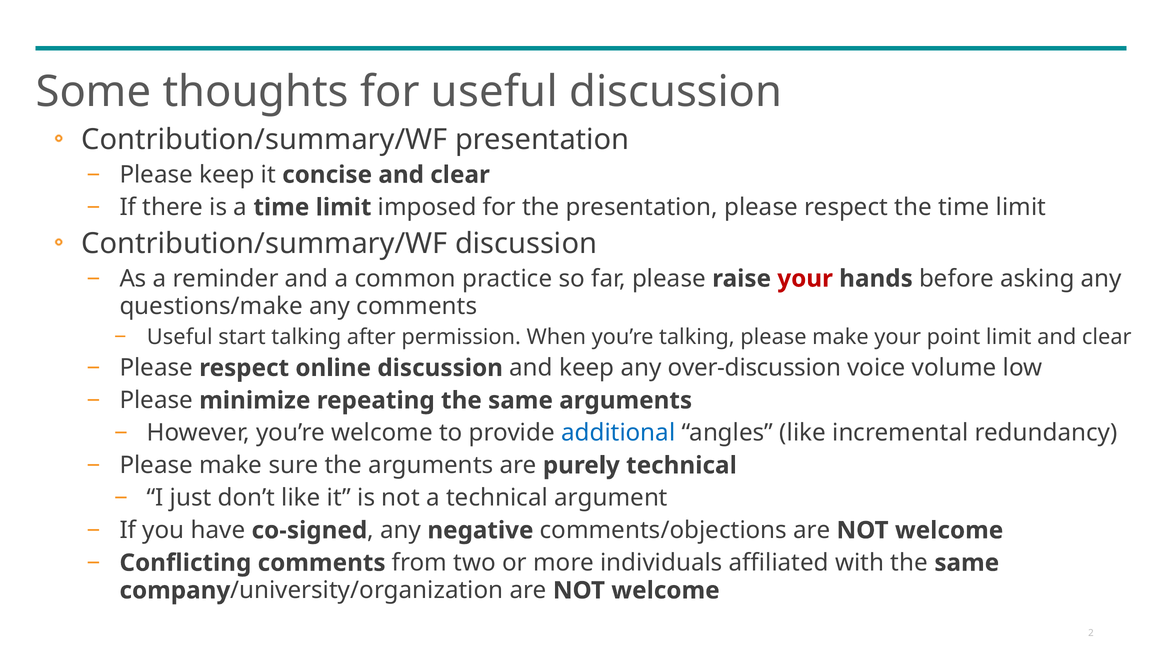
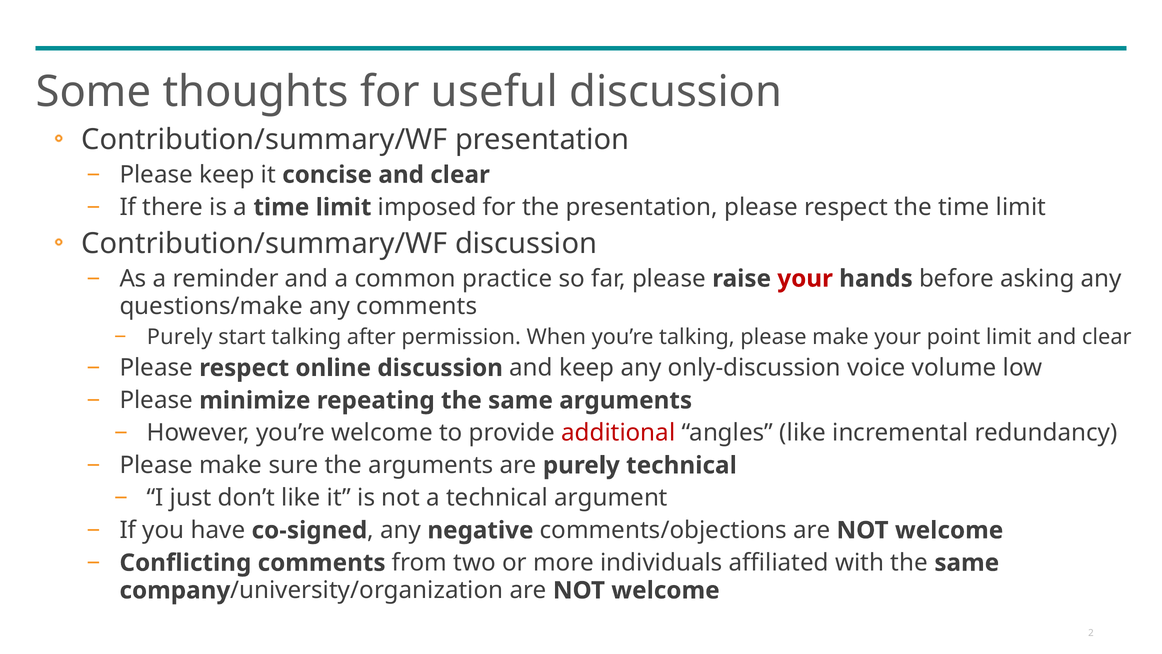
Useful: Useful -> Purely (180, 337)
over-discussion: over-discussion -> only-discussion (754, 368)
additional colour: blue -> red (618, 433)
